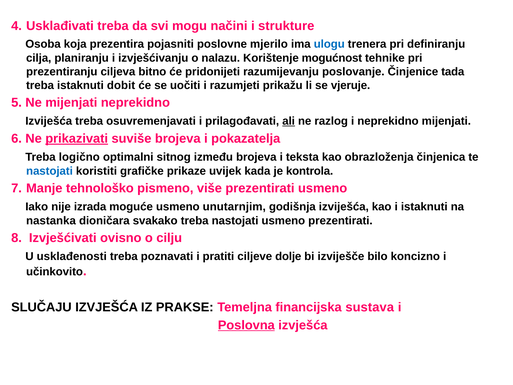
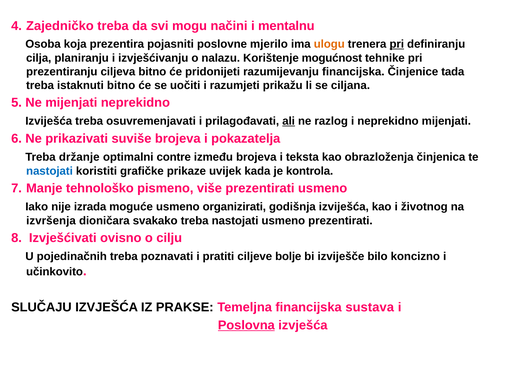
Usklađivati: Usklađivati -> Zajedničko (60, 26)
strukture: strukture -> mentalnu (286, 26)
ulogu colour: blue -> orange (329, 44)
pri underline: none -> present (397, 44)
razumijevanju poslovanje: poslovanje -> financijska (353, 72)
istaknuti dobit: dobit -> bitno (121, 85)
vjeruje: vjeruje -> ciljana (350, 85)
prikazivati underline: present -> none (77, 139)
logično: logično -> držanje (79, 157)
sitnog: sitnog -> contre (174, 157)
unutarnjim: unutarnjim -> organizirati (234, 207)
i istaknuti: istaknuti -> životnog (424, 207)
nastanka: nastanka -> izvršenja (51, 221)
usklađenosti: usklađenosti -> pojedinačnih (72, 256)
dolje: dolje -> bolje (288, 256)
